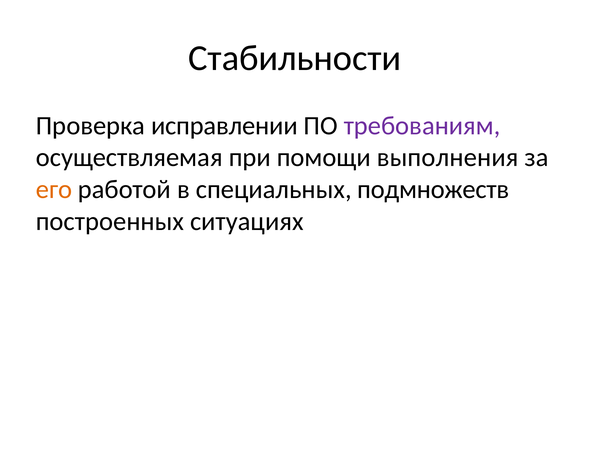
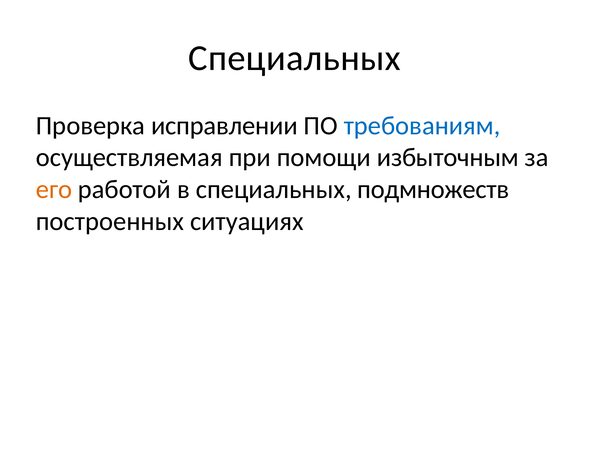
Стабильности: Стабильности -> Специальных (295, 58)
требованиям colour: purple -> blue (422, 125)
выполнения: выполнения -> избыточным (448, 157)
